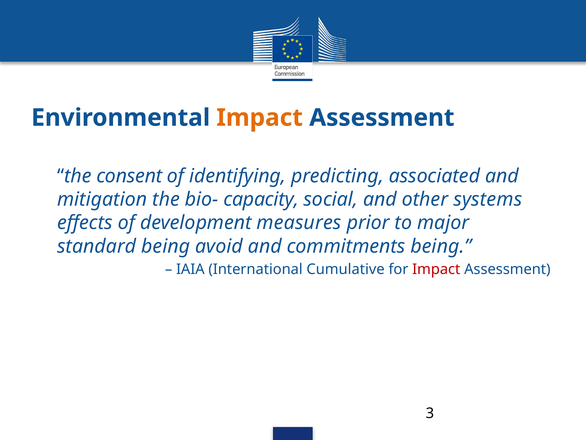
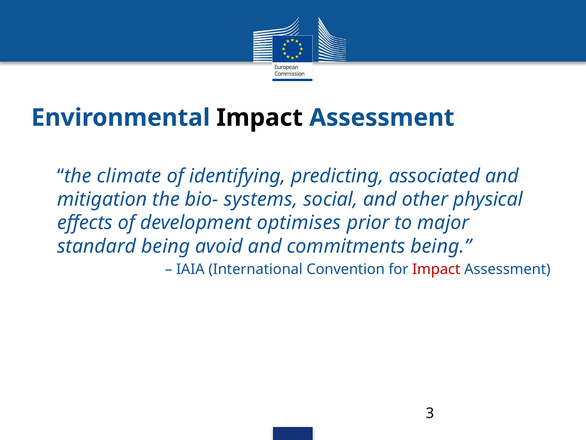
Impact colour: orange -> black (260, 118)
consent: consent -> climate (129, 176)
capacity: capacity -> systems (261, 199)
systems: systems -> physical (488, 199)
measures: measures -> optimises (299, 223)
Cumulative: Cumulative -> Convention (346, 269)
